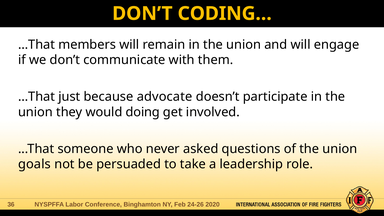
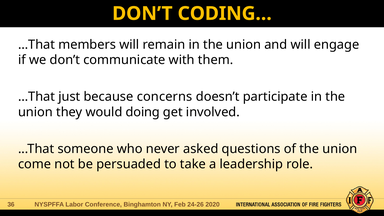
advocate: advocate -> concerns (165, 97)
goals: goals -> come (35, 164)
